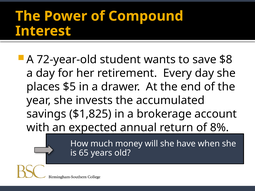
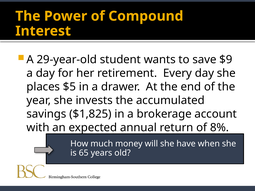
72-year-old: 72-year-old -> 29-year-old (67, 60)
$8: $8 -> $9 (226, 60)
